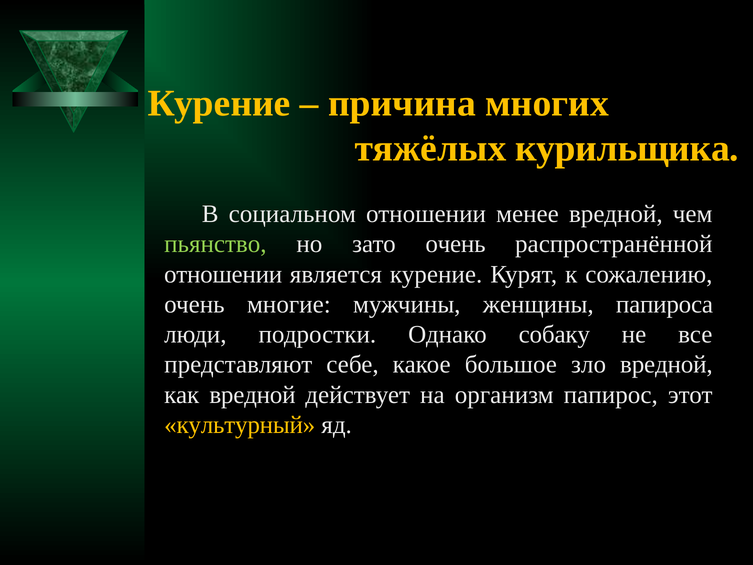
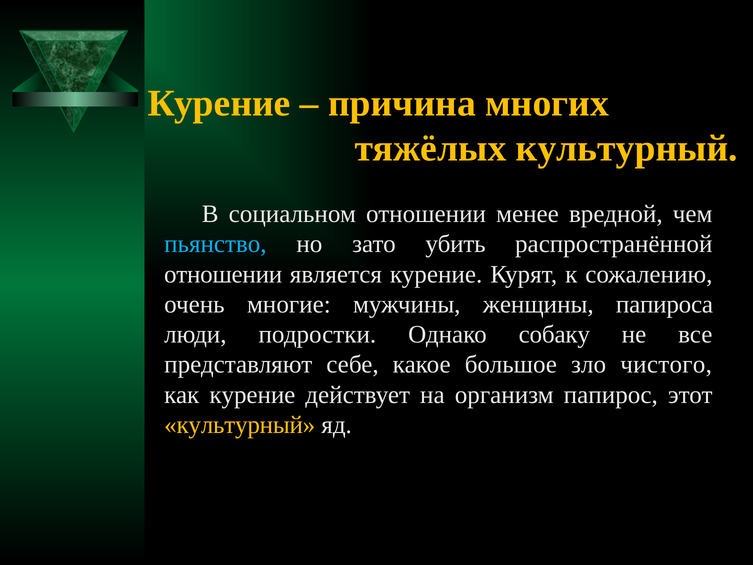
тяжёлых курильщика: курильщика -> культурный (627, 148)
пьянство colour: light green -> light blue (215, 244)
зато очень: очень -> убить (456, 244)
зло вредной: вредной -> чистого (666, 365)
как вредной: вредной -> курение (252, 395)
